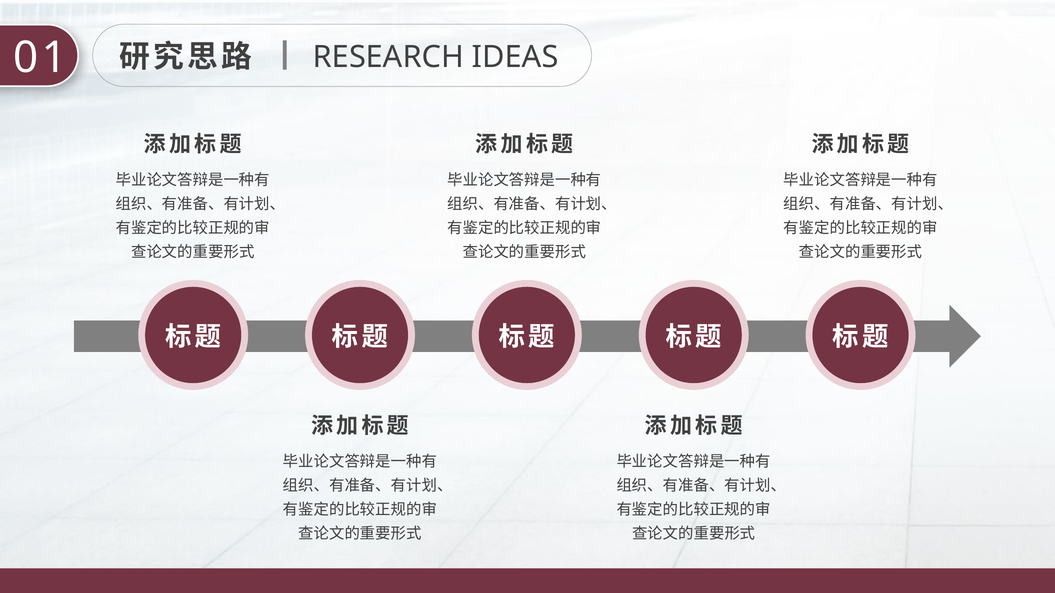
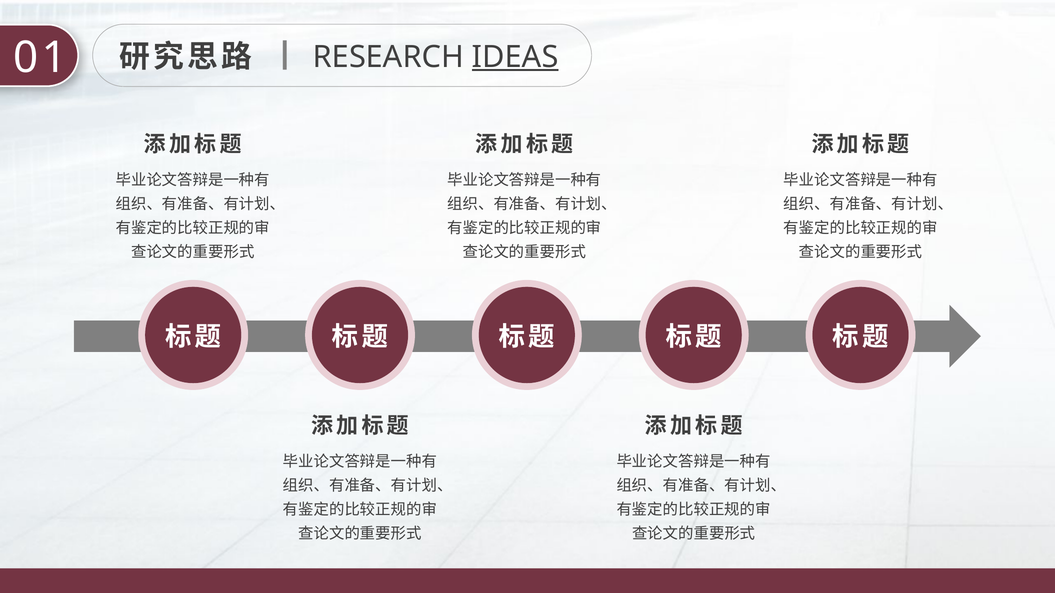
IDEAS underline: none -> present (515, 57)
